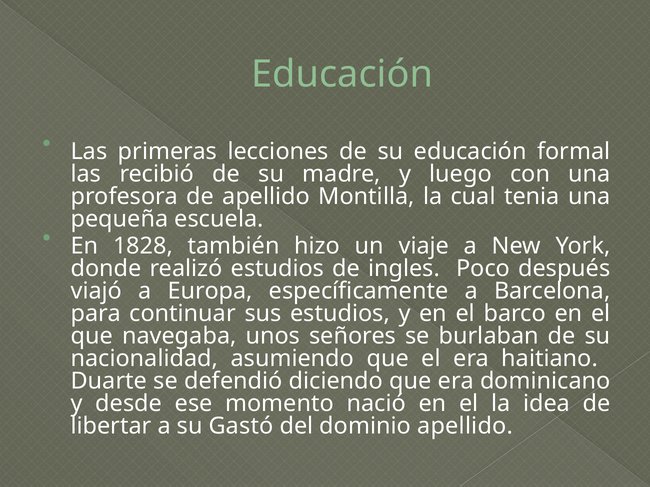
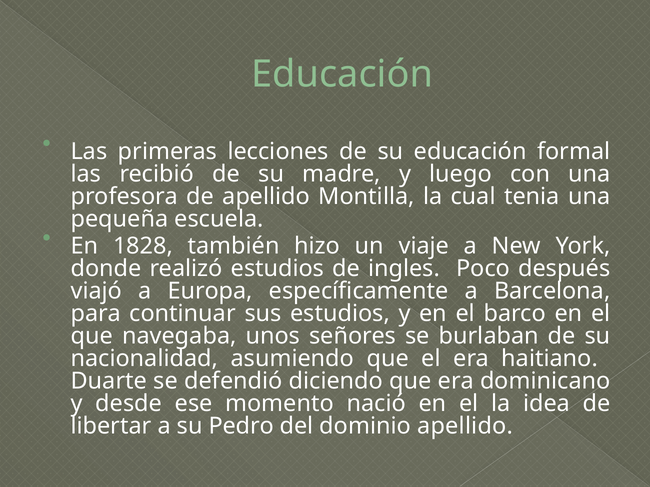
Gastó: Gastó -> Pedro (241, 426)
